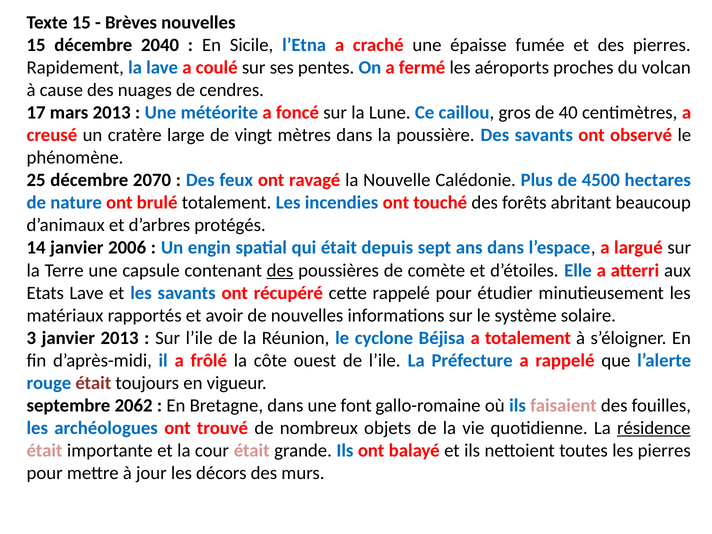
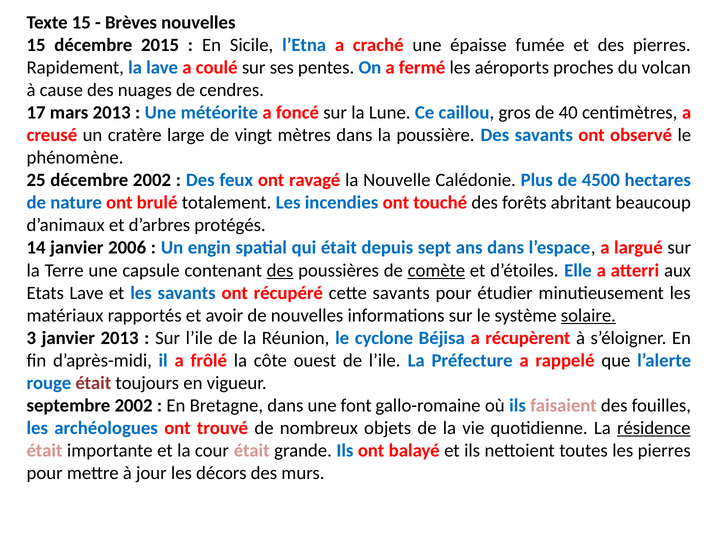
2040: 2040 -> 2015 (160, 45)
décembre 2070: 2070 -> 2002 (152, 180)
comète underline: none -> present (436, 270)
cette rappelé: rappelé -> savants (401, 293)
solaire underline: none -> present (588, 315)
a totalement: totalement -> récupèrent (528, 338)
septembre 2062: 2062 -> 2002 (134, 406)
